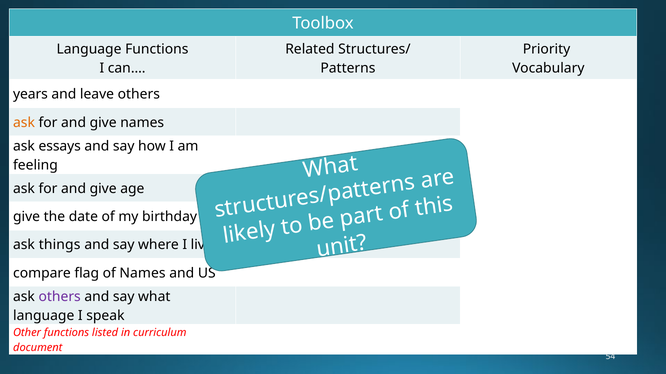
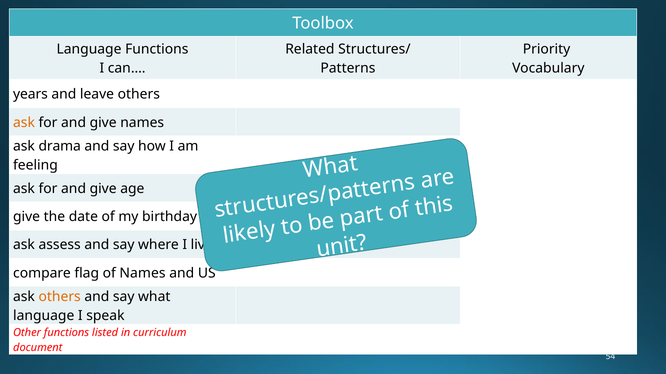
essays: essays -> drama (60, 146)
things: things -> assess (60, 245)
others colour: purple -> orange (60, 297)
